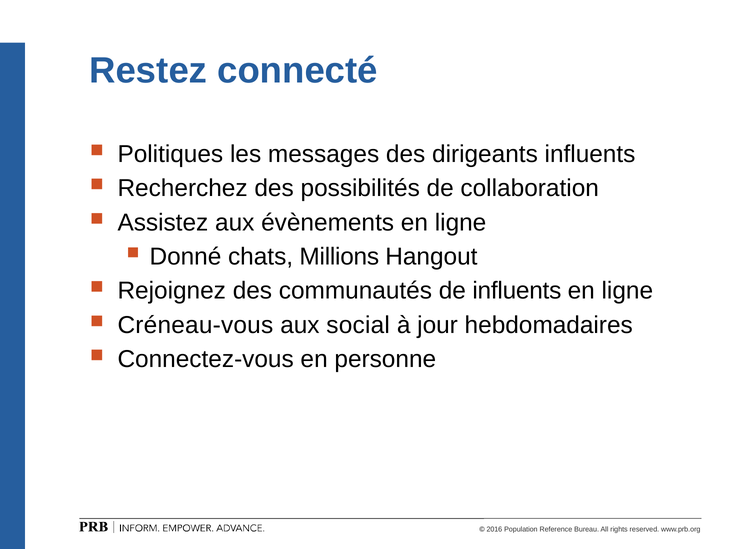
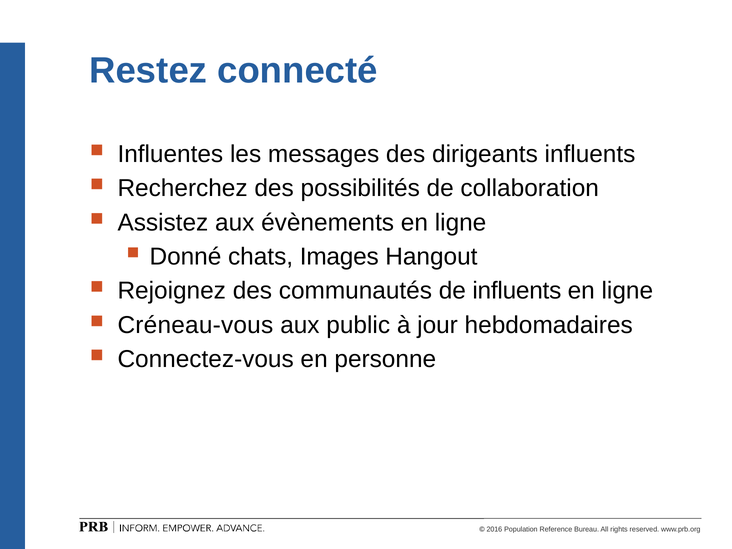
Politiques: Politiques -> Influentes (170, 154)
Millions: Millions -> Images (339, 257)
social: social -> public (358, 325)
